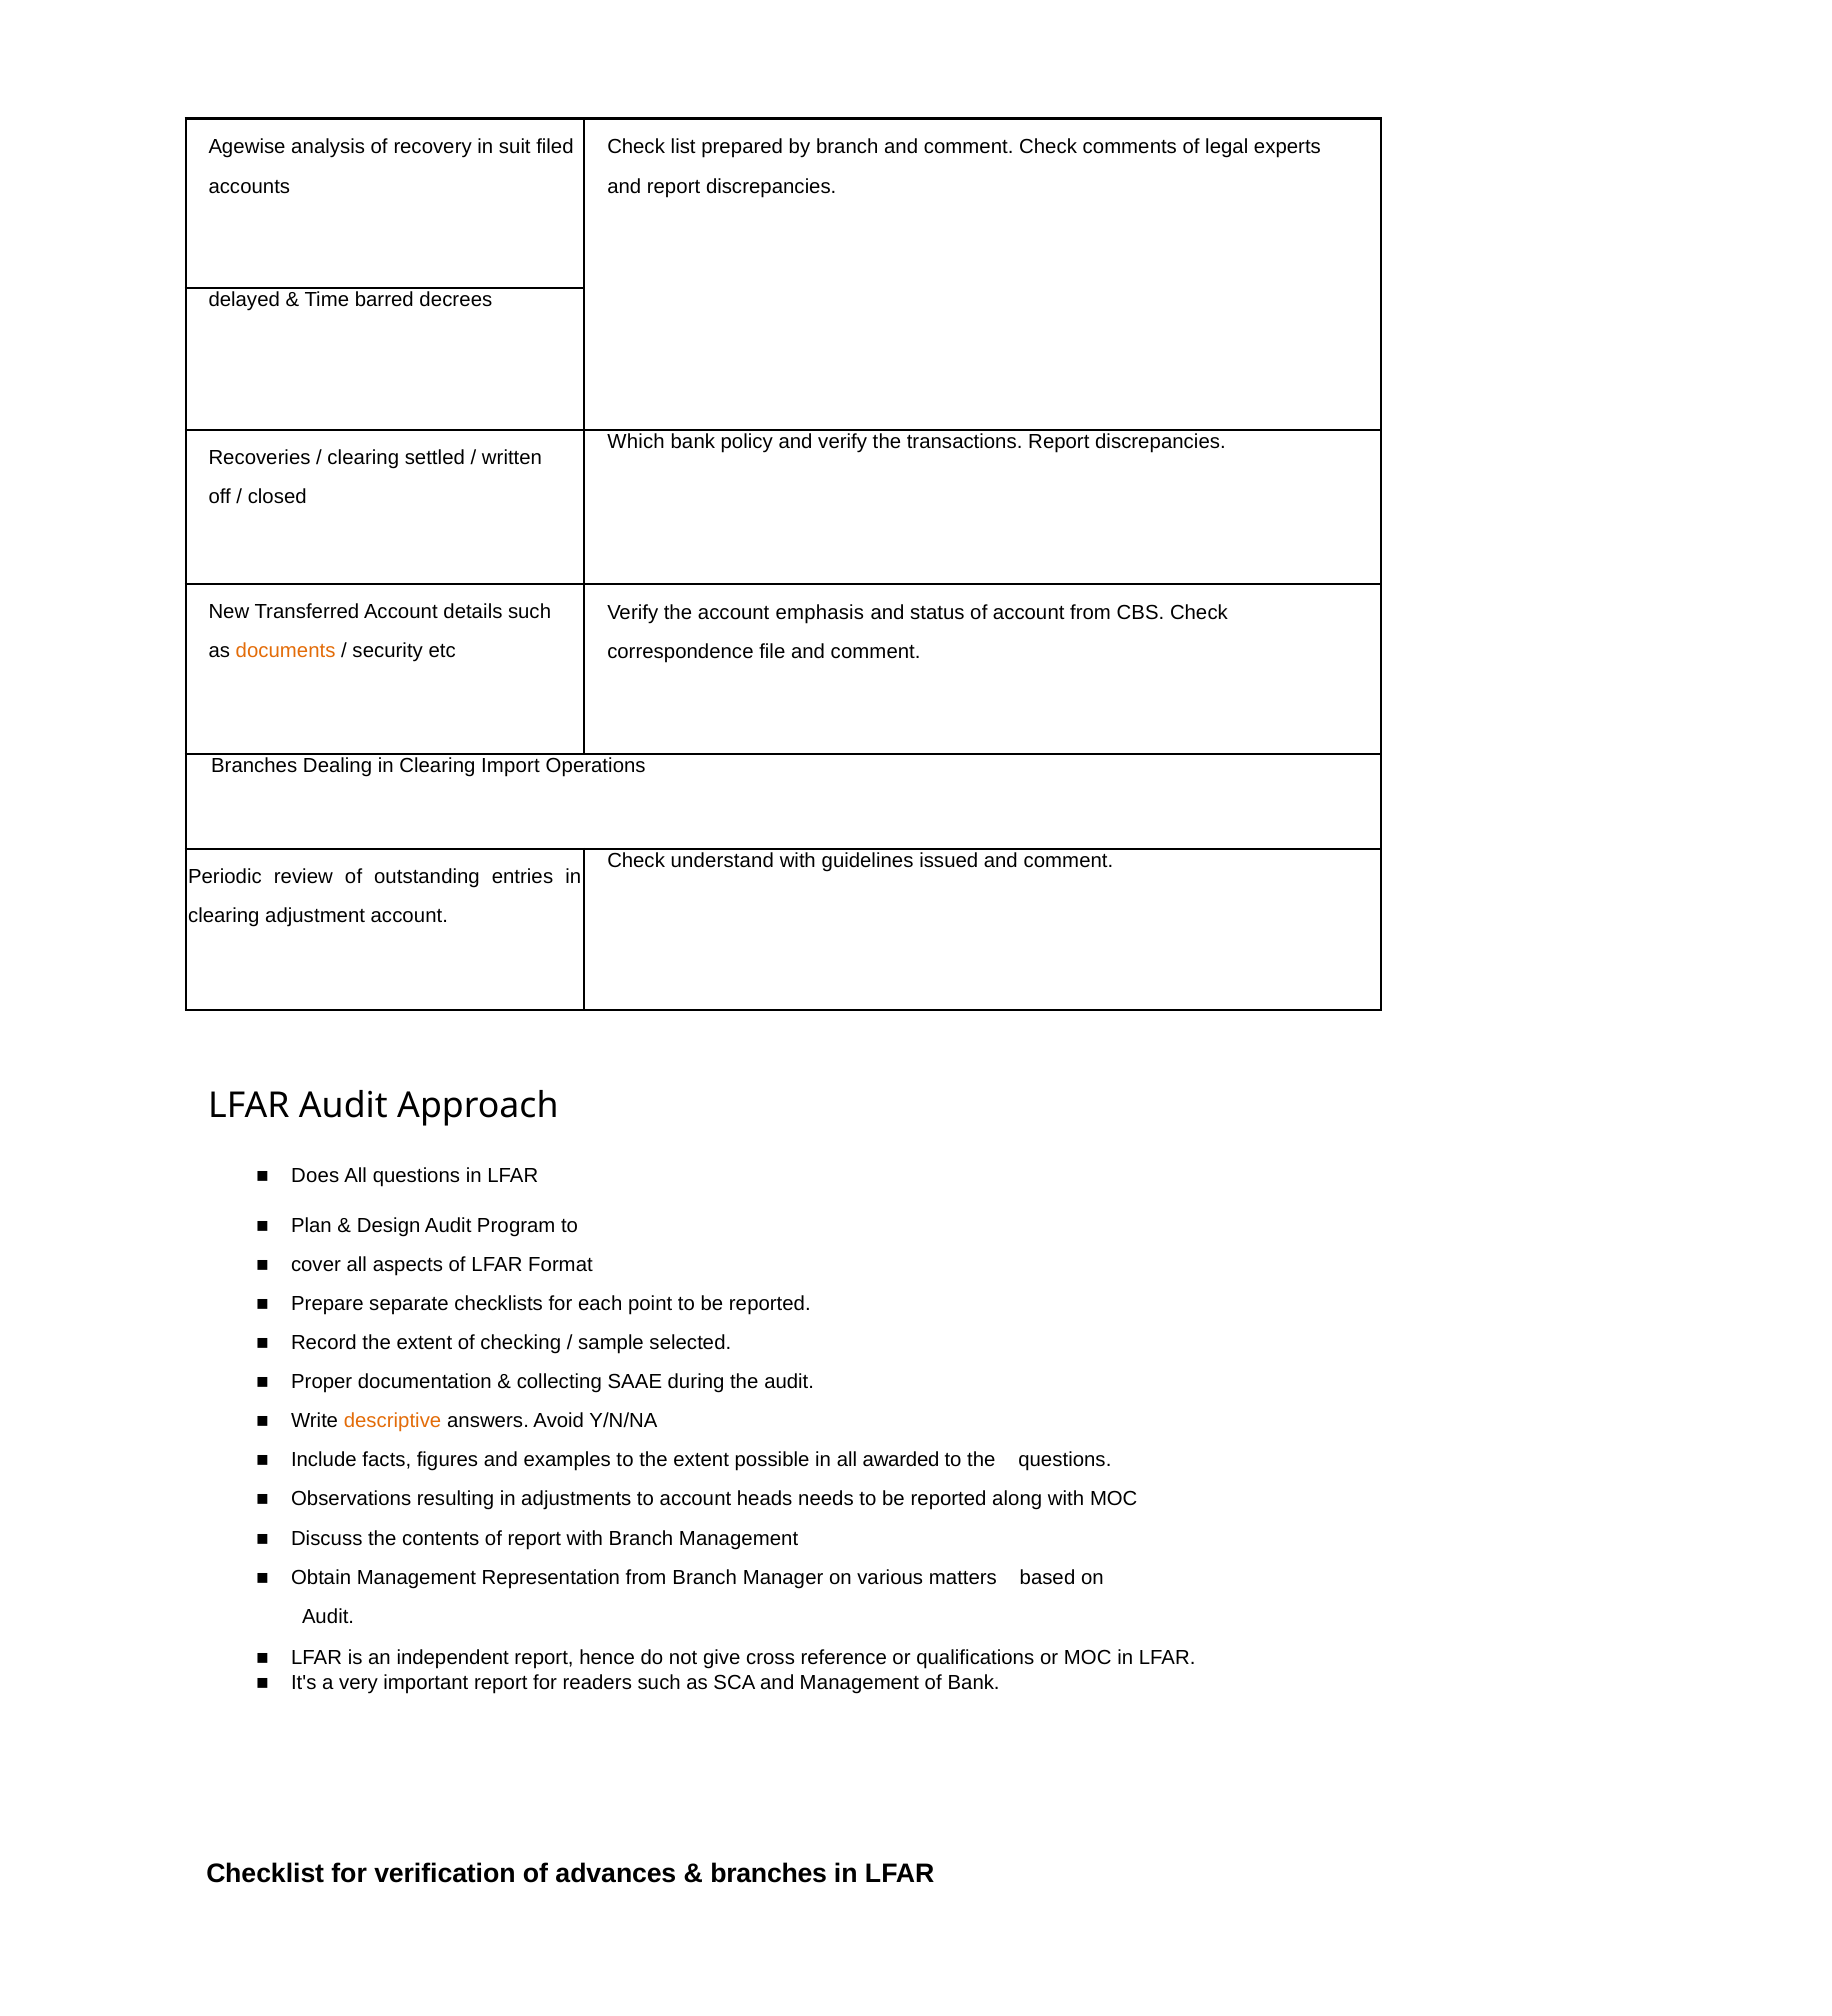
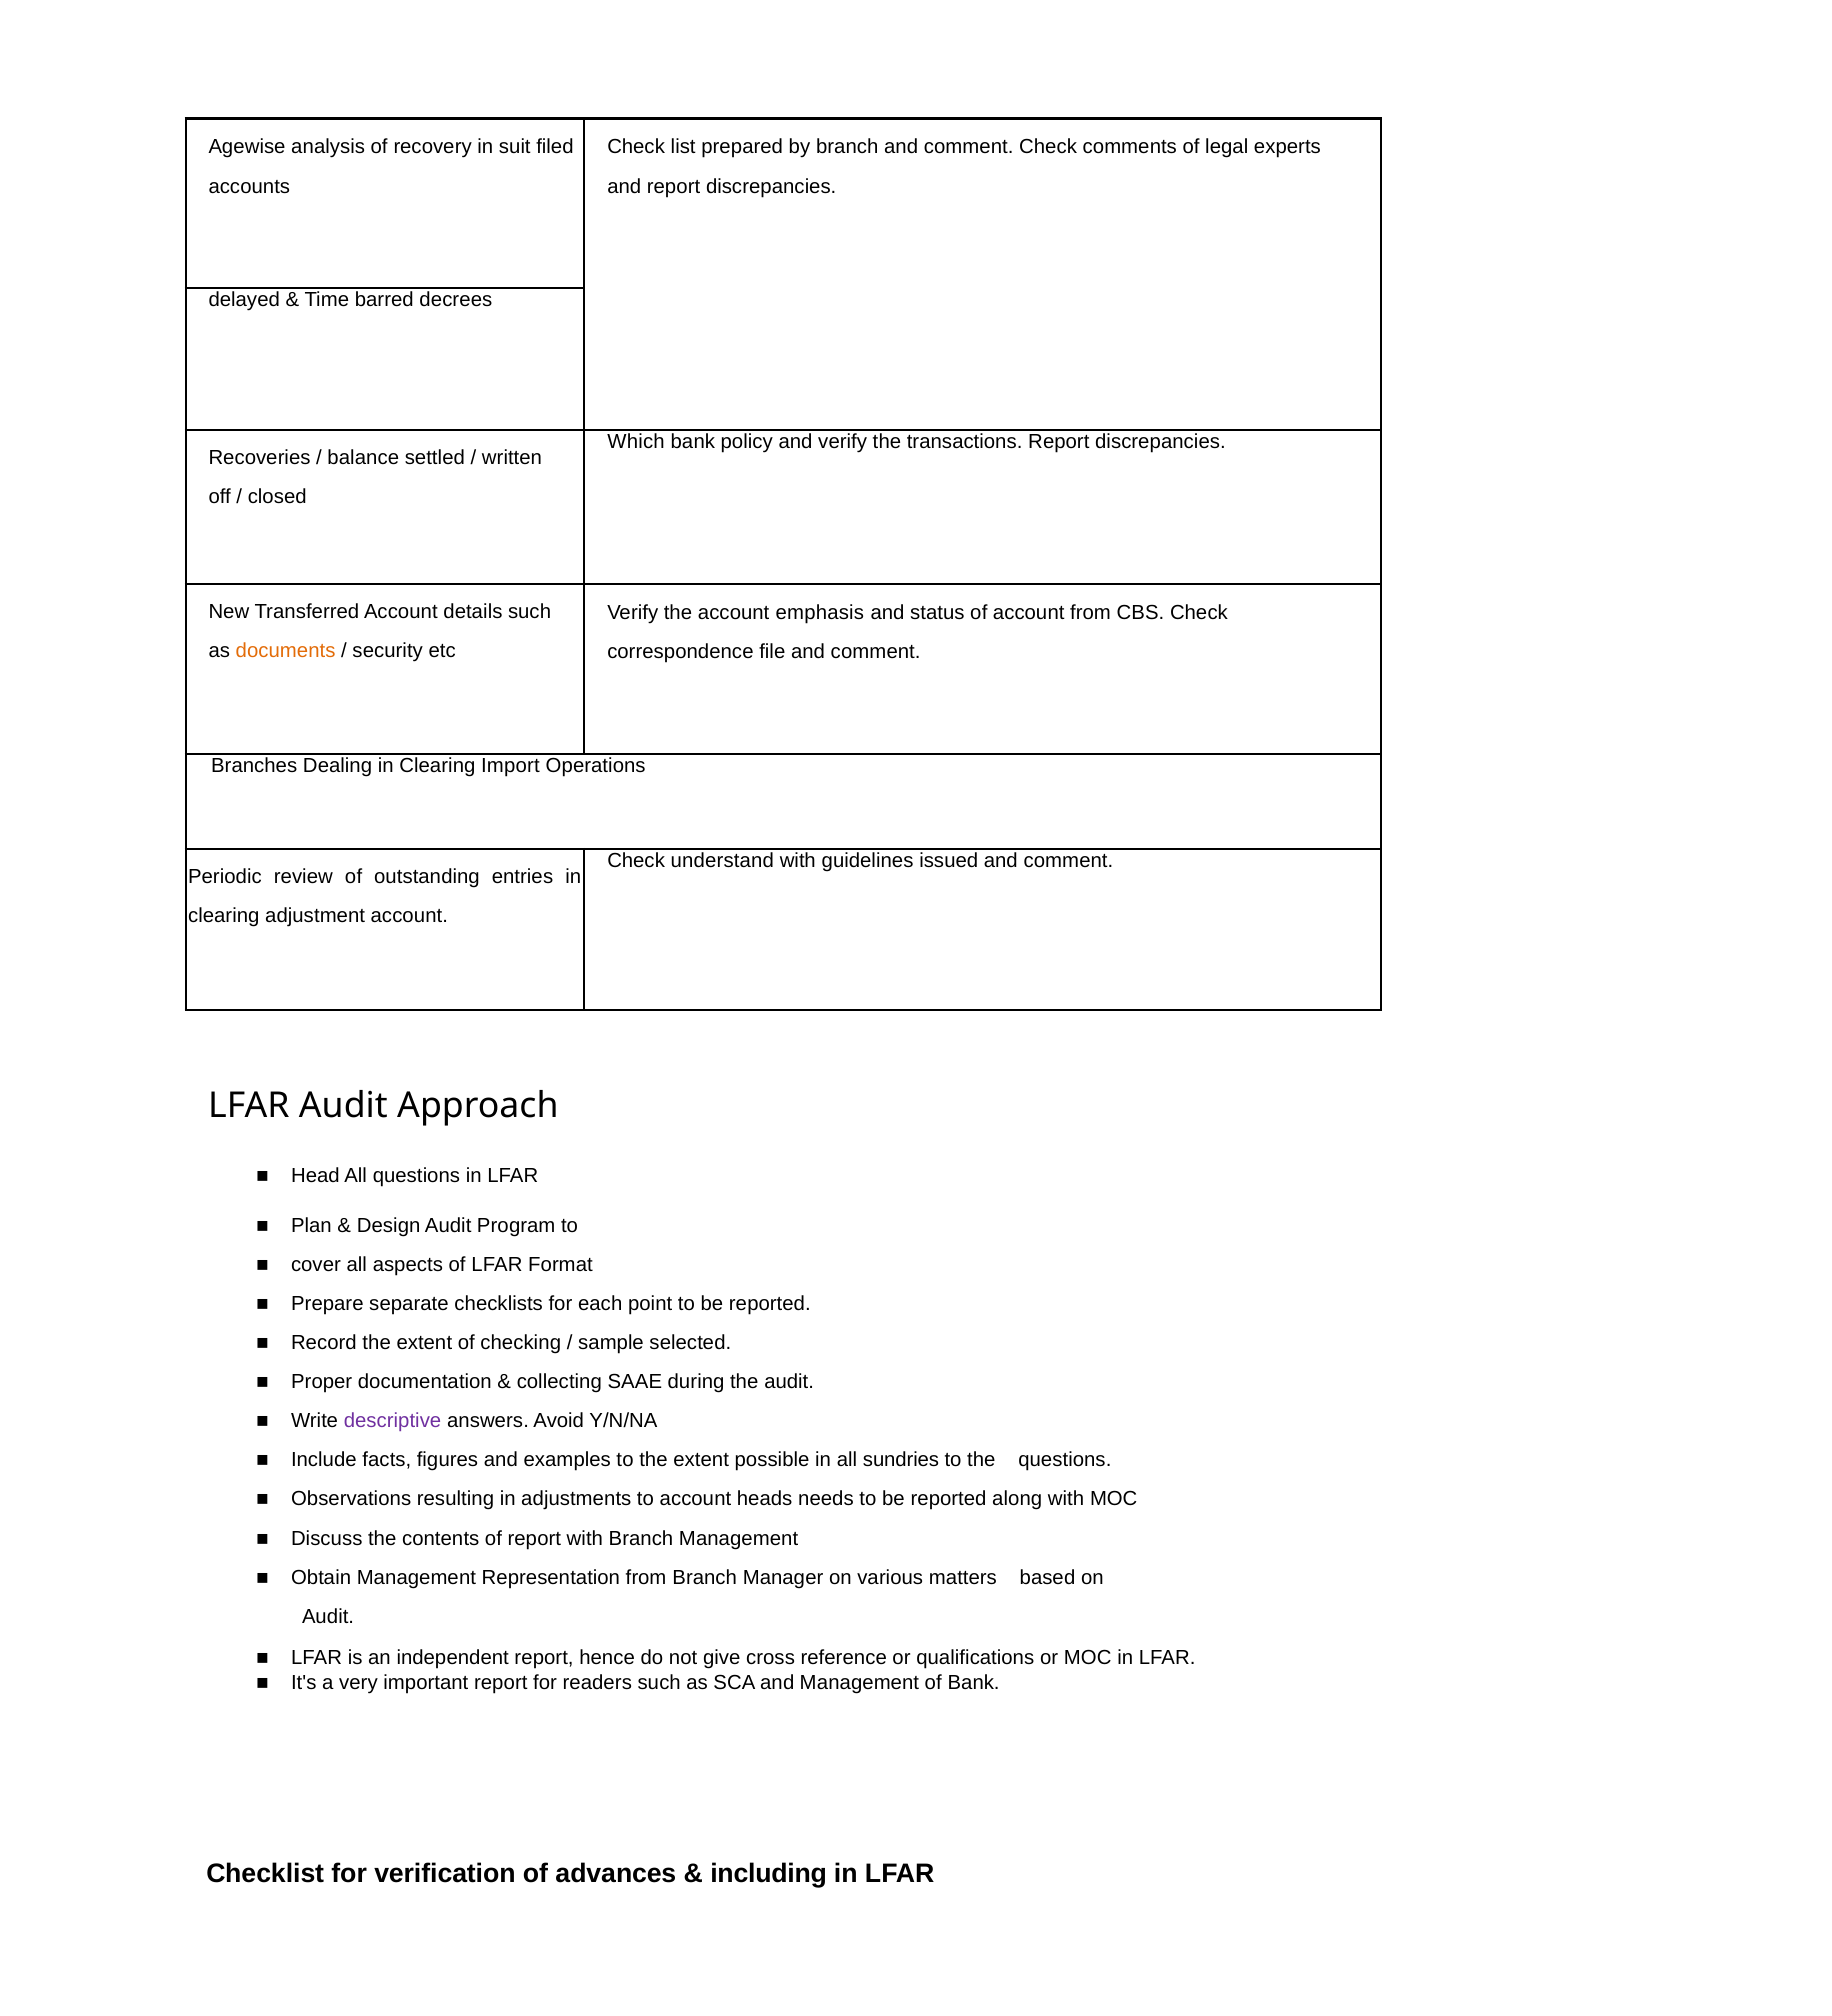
clearing: clearing -> balance (363, 458)
Does: Does -> Head (315, 1175)
descriptive colour: orange -> purple (393, 1420)
awarded: awarded -> sundries (901, 1460)
branches: branches -> including (769, 1873)
